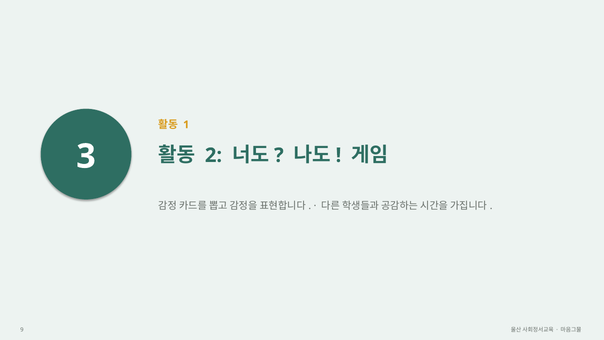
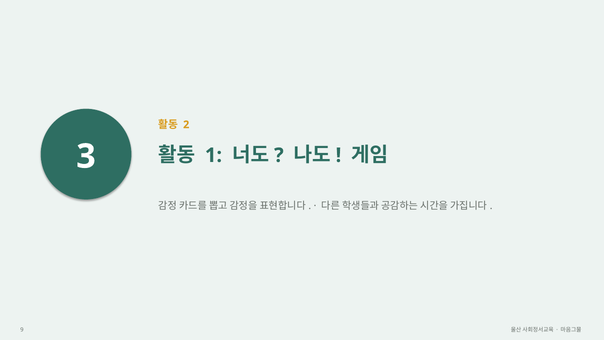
1: 1 -> 2 (186, 125)
2: 2 -> 1 (213, 155)
